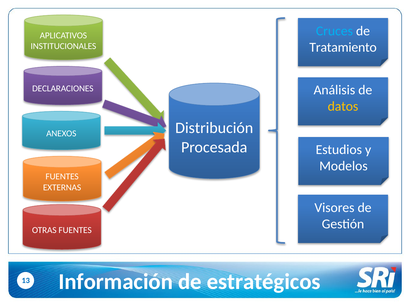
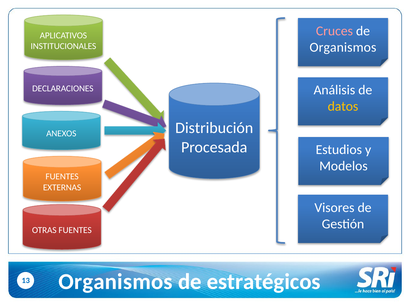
Cruces colour: light blue -> pink (334, 31)
Tratamiento: Tratamiento -> Organismos (343, 47)
13 Información: Información -> Organismos (116, 282)
